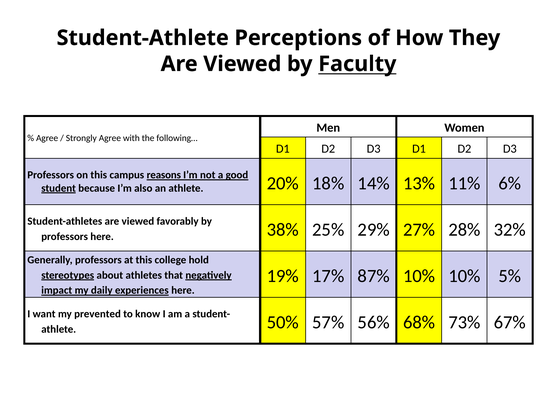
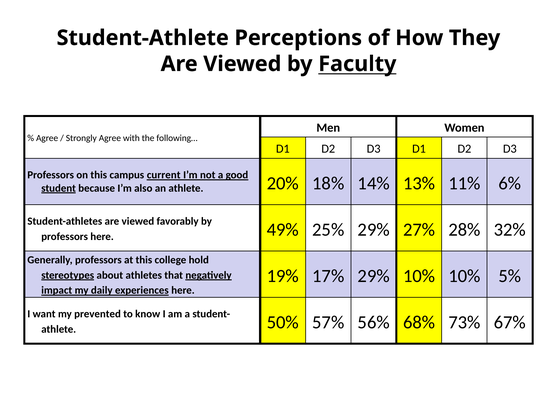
reasons: reasons -> current (164, 175)
38%: 38% -> 49% (283, 229)
17% 87%: 87% -> 29% (374, 276)
